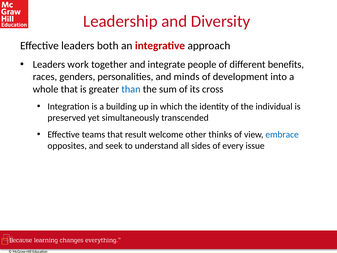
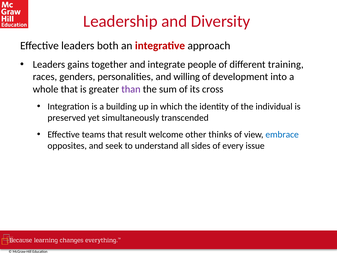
work: work -> gains (78, 64)
benefits: benefits -> training (286, 64)
minds: minds -> willing (187, 77)
than colour: blue -> purple (131, 89)
